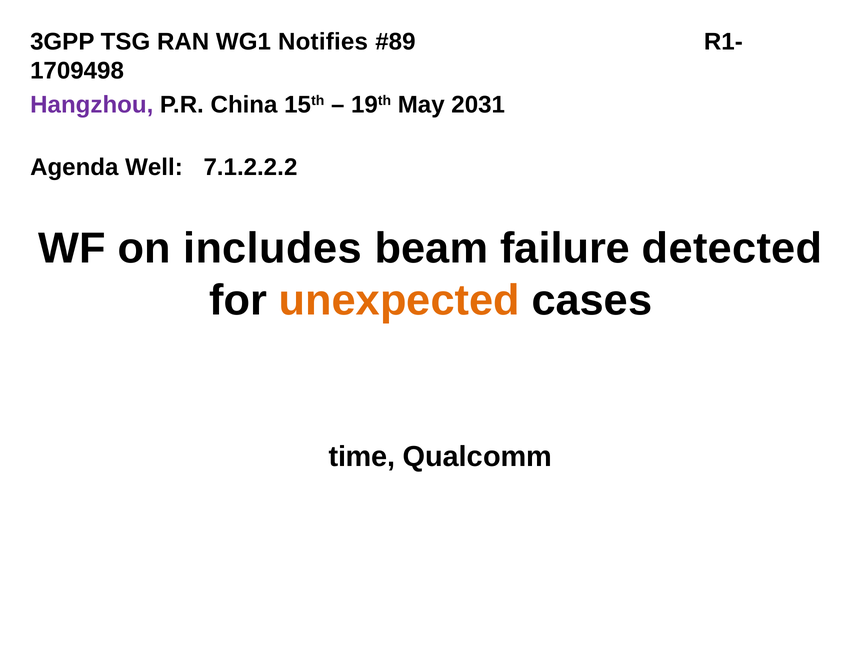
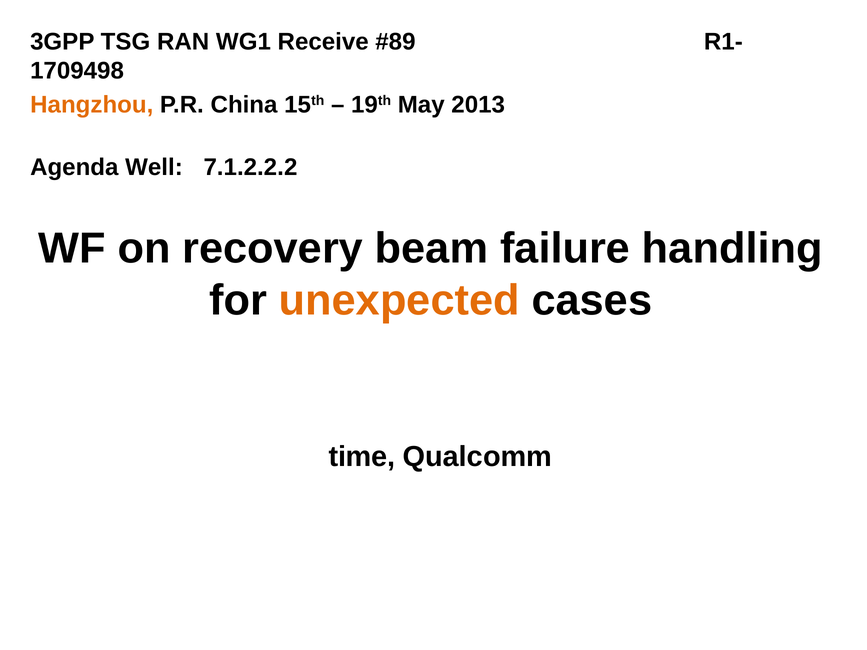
Notifies: Notifies -> Receive (323, 42)
Hangzhou colour: purple -> orange (92, 105)
2031: 2031 -> 2013 (478, 105)
includes: includes -> recovery (273, 249)
detected: detected -> handling (732, 249)
